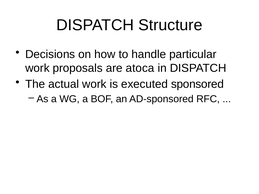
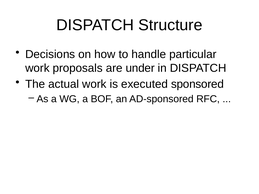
atoca: atoca -> under (140, 68)
